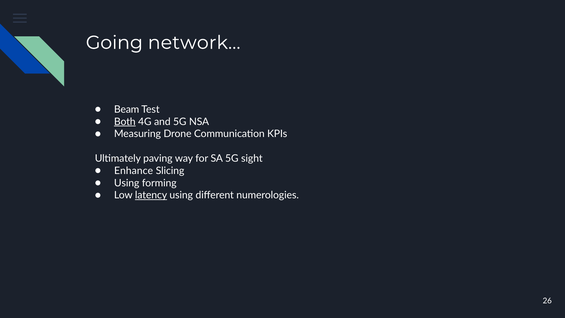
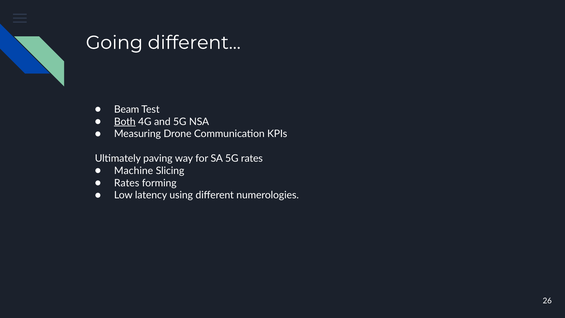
Going network: network -> different (194, 43)
5G sight: sight -> rates (252, 158)
Enhance: Enhance -> Machine (134, 171)
Using: Using -> Rates (127, 183)
latency underline: present -> none (151, 195)
